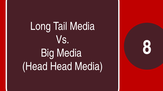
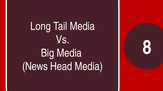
Head: Head -> News (35, 67)
